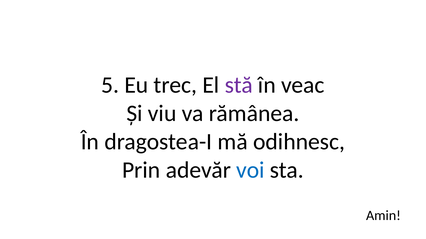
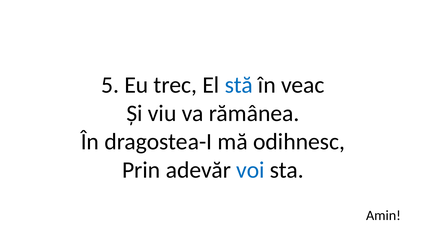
stă colour: purple -> blue (239, 85)
